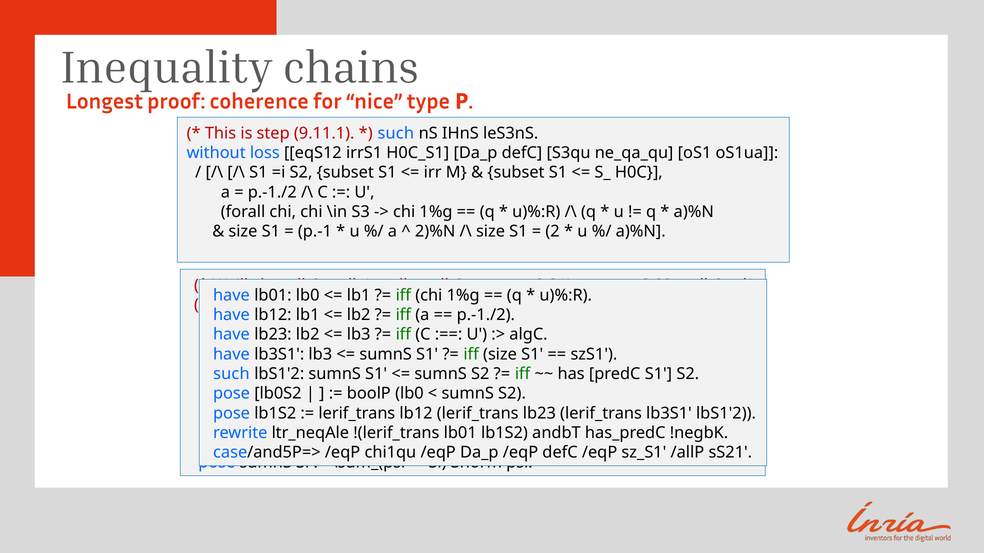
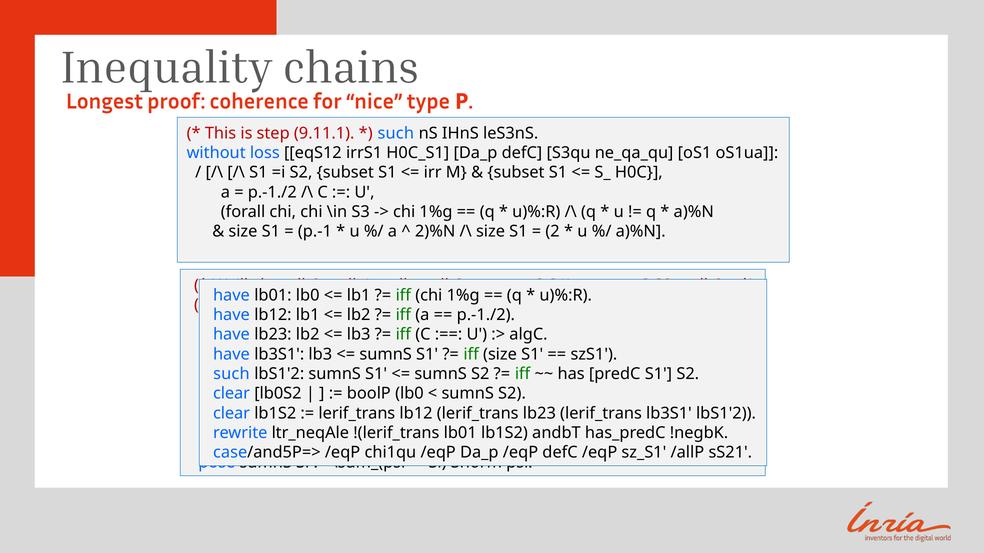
pose: pose -> clear (232, 394)
pose: pose -> clear (232, 414)
